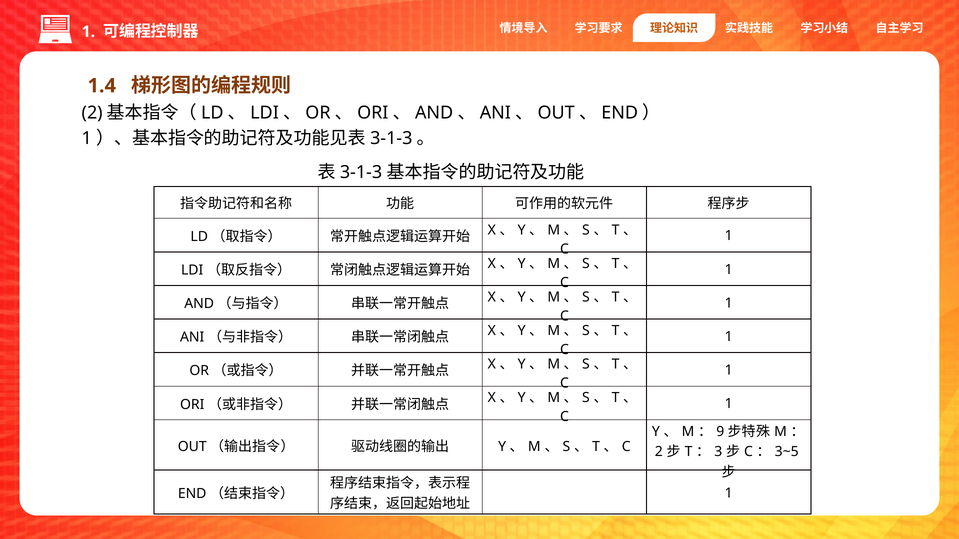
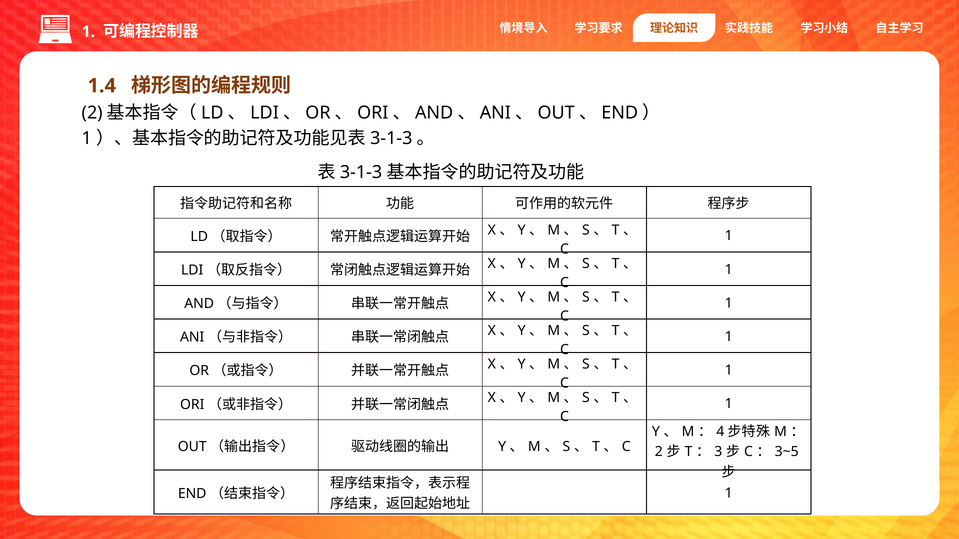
9: 9 -> 4 (720, 432)
